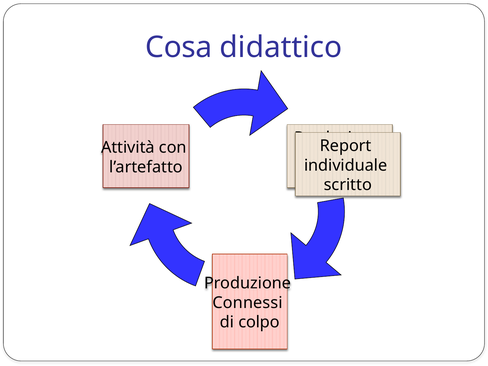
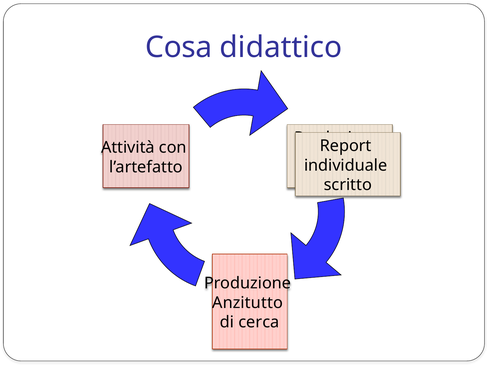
Connessi: Connessi -> Anzitutto (248, 303)
colpo: colpo -> cerca (259, 322)
